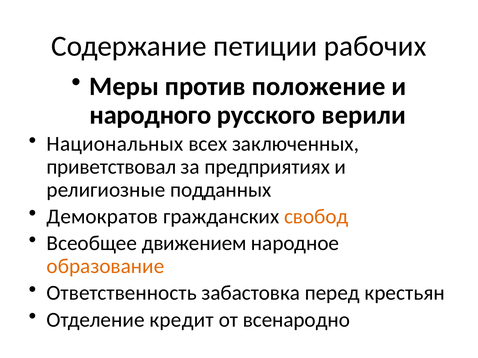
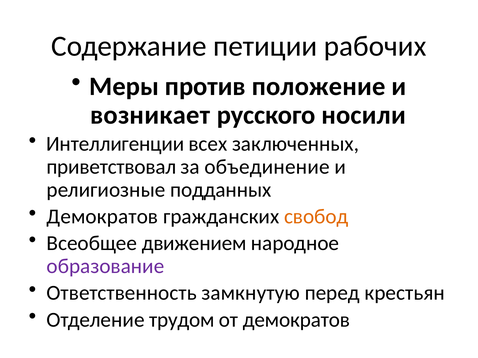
народного: народного -> возникает (150, 115)
верили: верили -> носили (364, 115)
Национальных: Национальных -> Интеллигенции (115, 144)
предприятиях: предприятиях -> объединение (267, 167)
образование colour: orange -> purple (105, 267)
забастовка: забастовка -> замкнутую (251, 293)
кредит: кредит -> трудом (182, 320)
от всенародно: всенародно -> демократов (296, 320)
